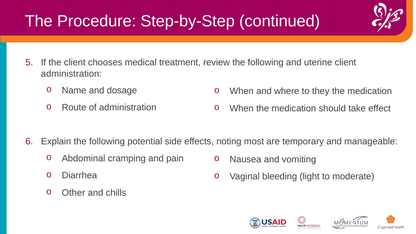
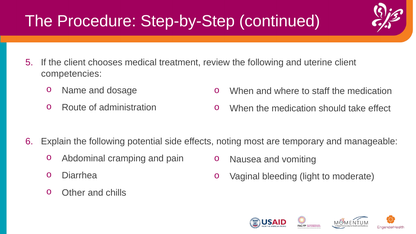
administration: administration -> competencies (71, 74)
they: they -> staff (321, 91)
